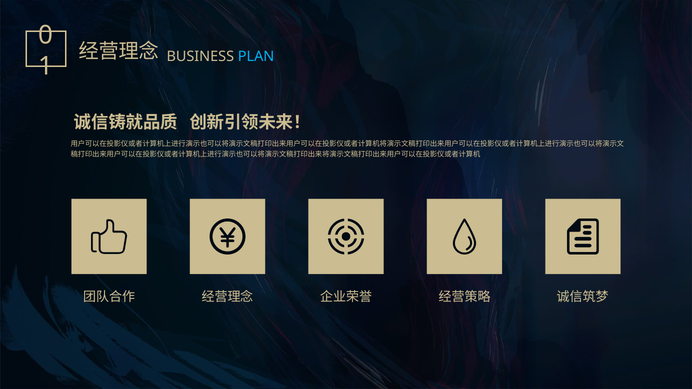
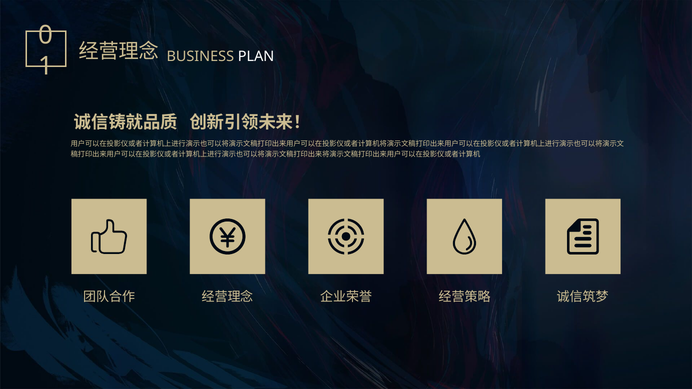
PLAN colour: light blue -> white (256, 57)
